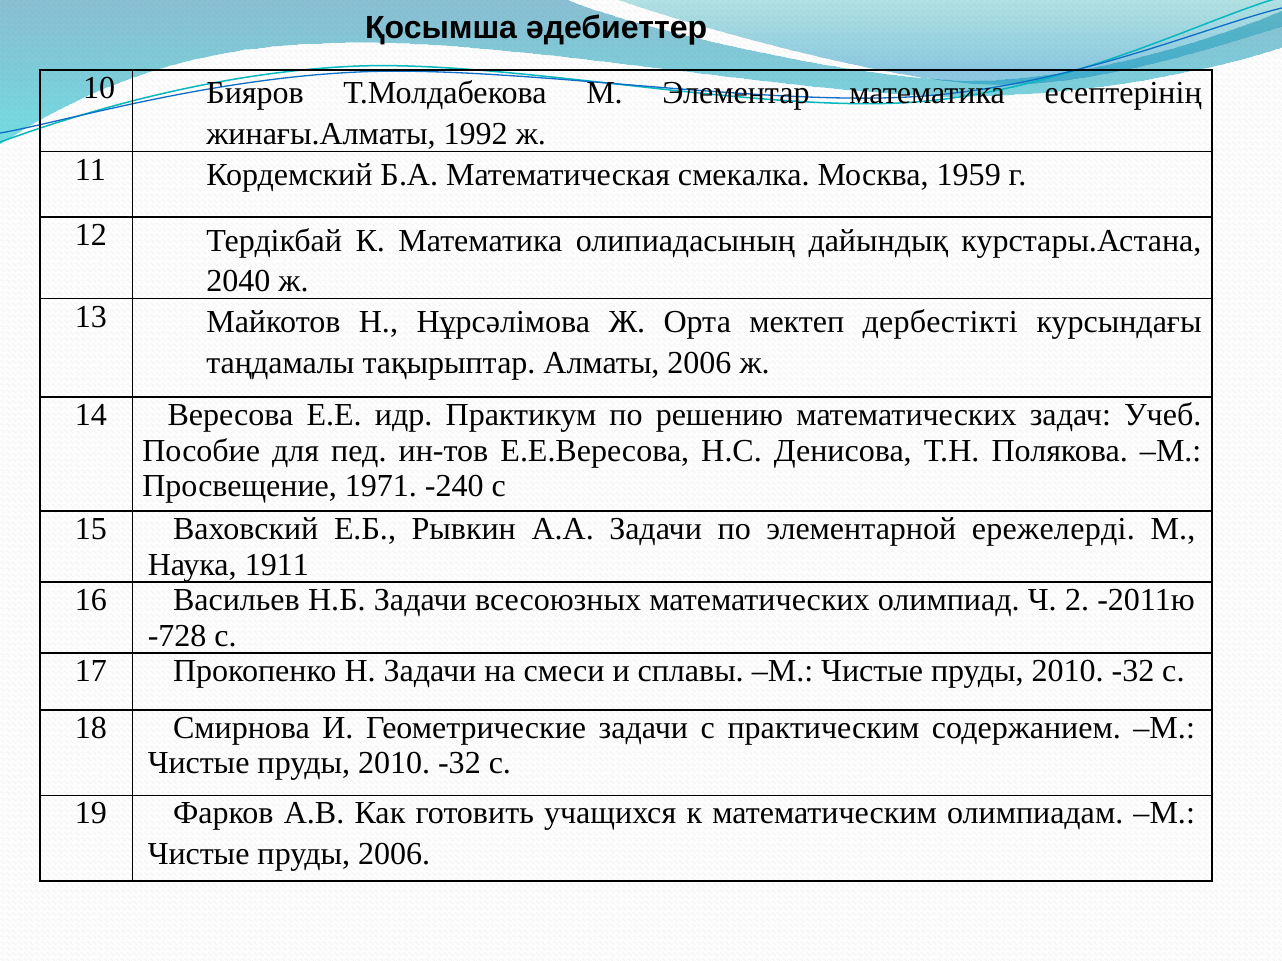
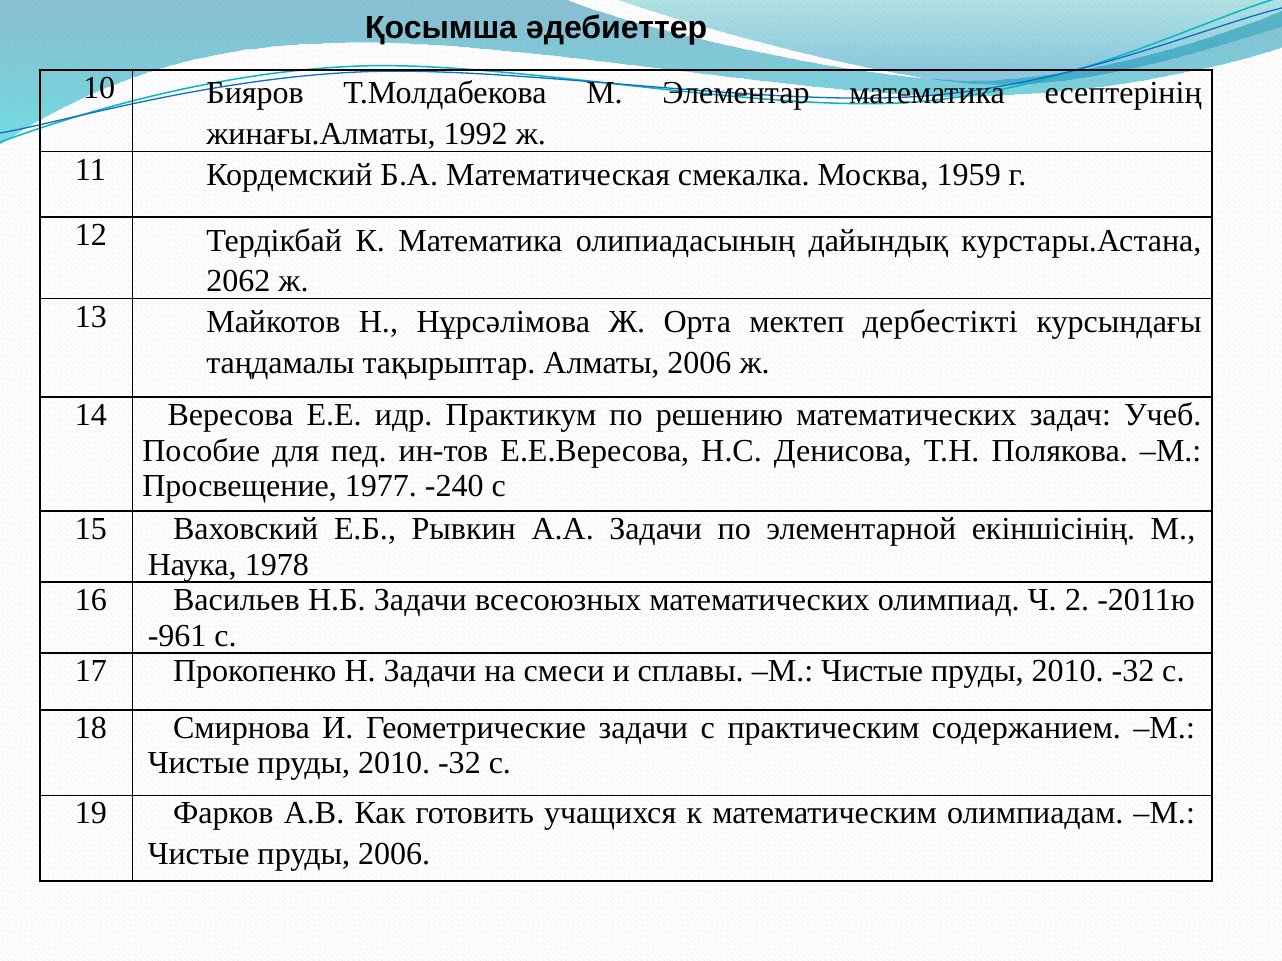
2040: 2040 -> 2062 (238, 281)
1971: 1971 -> 1977 (381, 486)
ережелерді: ережелерді -> екіншісінің (1053, 529)
1911: 1911 -> 1978 (277, 565)
-728: -728 -> -961 (177, 636)
